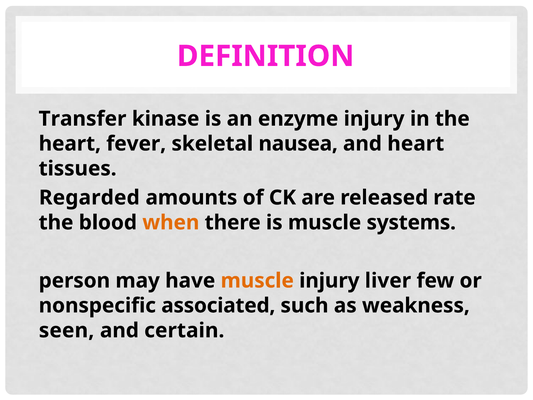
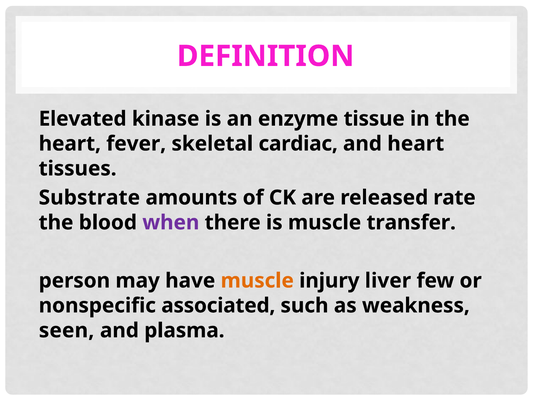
Transfer: Transfer -> Elevated (83, 119)
enzyme injury: injury -> tissue (374, 119)
nausea: nausea -> cardiac (298, 144)
Regarded: Regarded -> Substrate (89, 198)
when colour: orange -> purple (171, 222)
systems: systems -> transfer (411, 222)
certain: certain -> plasma (184, 330)
